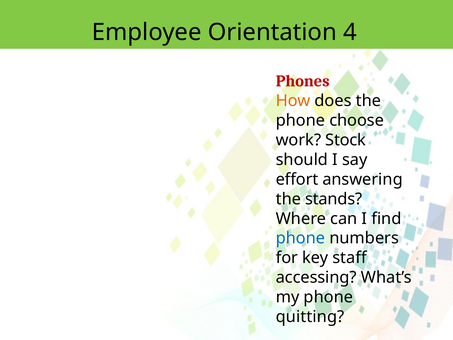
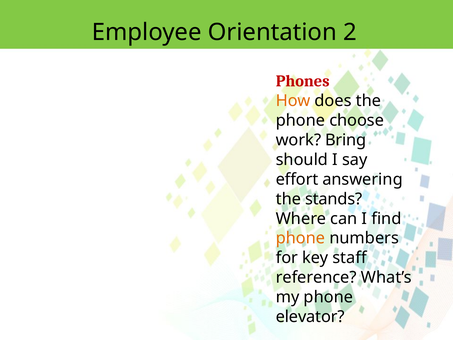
4: 4 -> 2 (350, 32)
Stock: Stock -> Bring (346, 140)
phone colour: blue -> orange (300, 238)
accessing: accessing -> reference (316, 277)
quitting: quitting -> elevator (310, 317)
